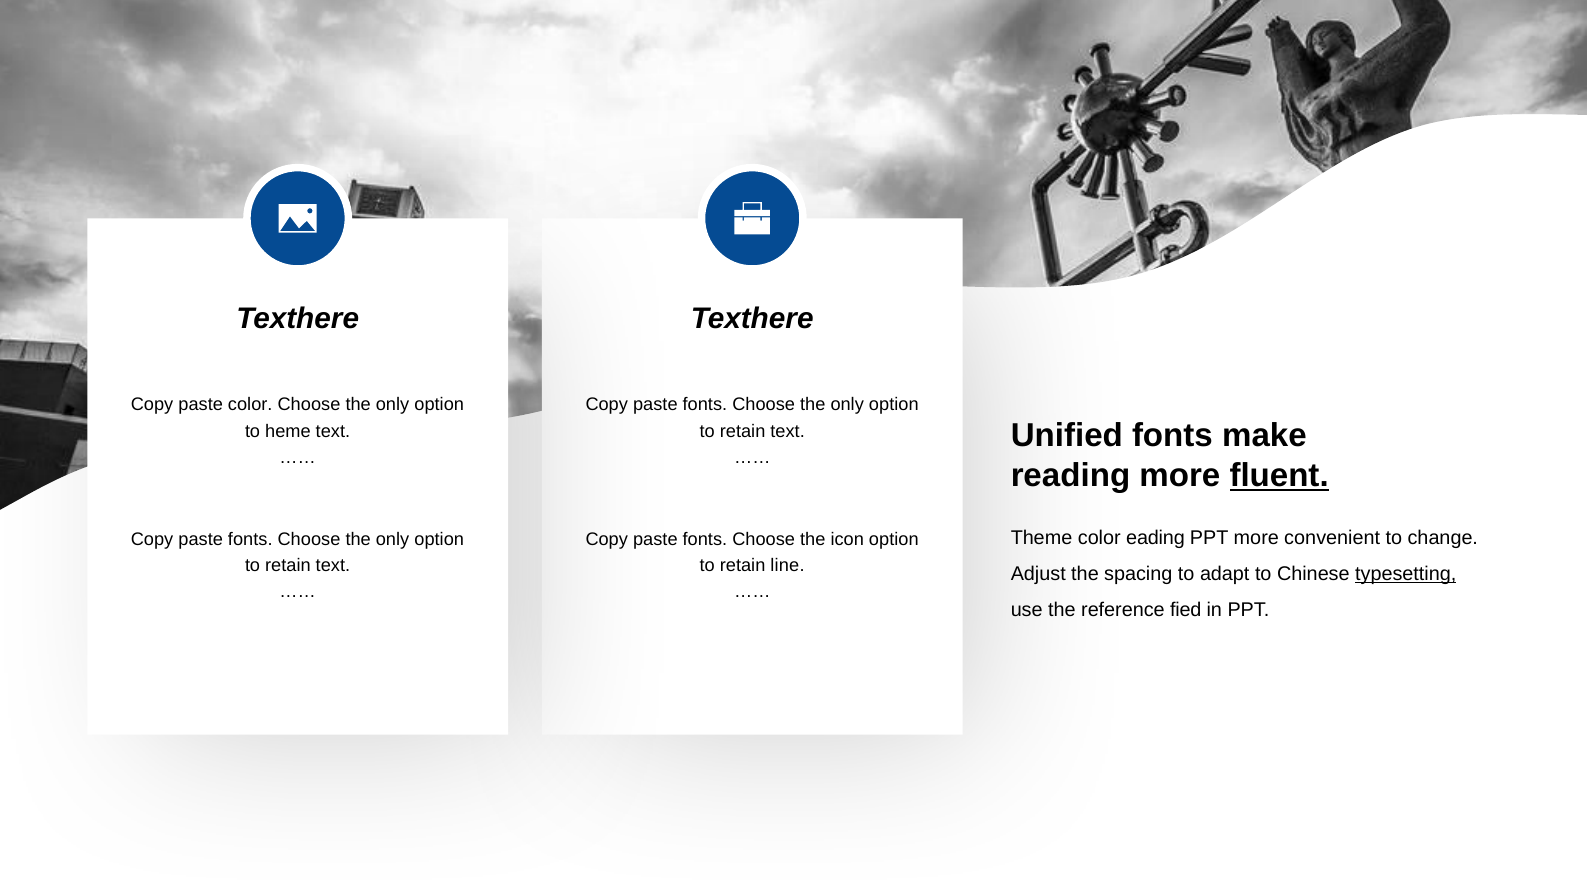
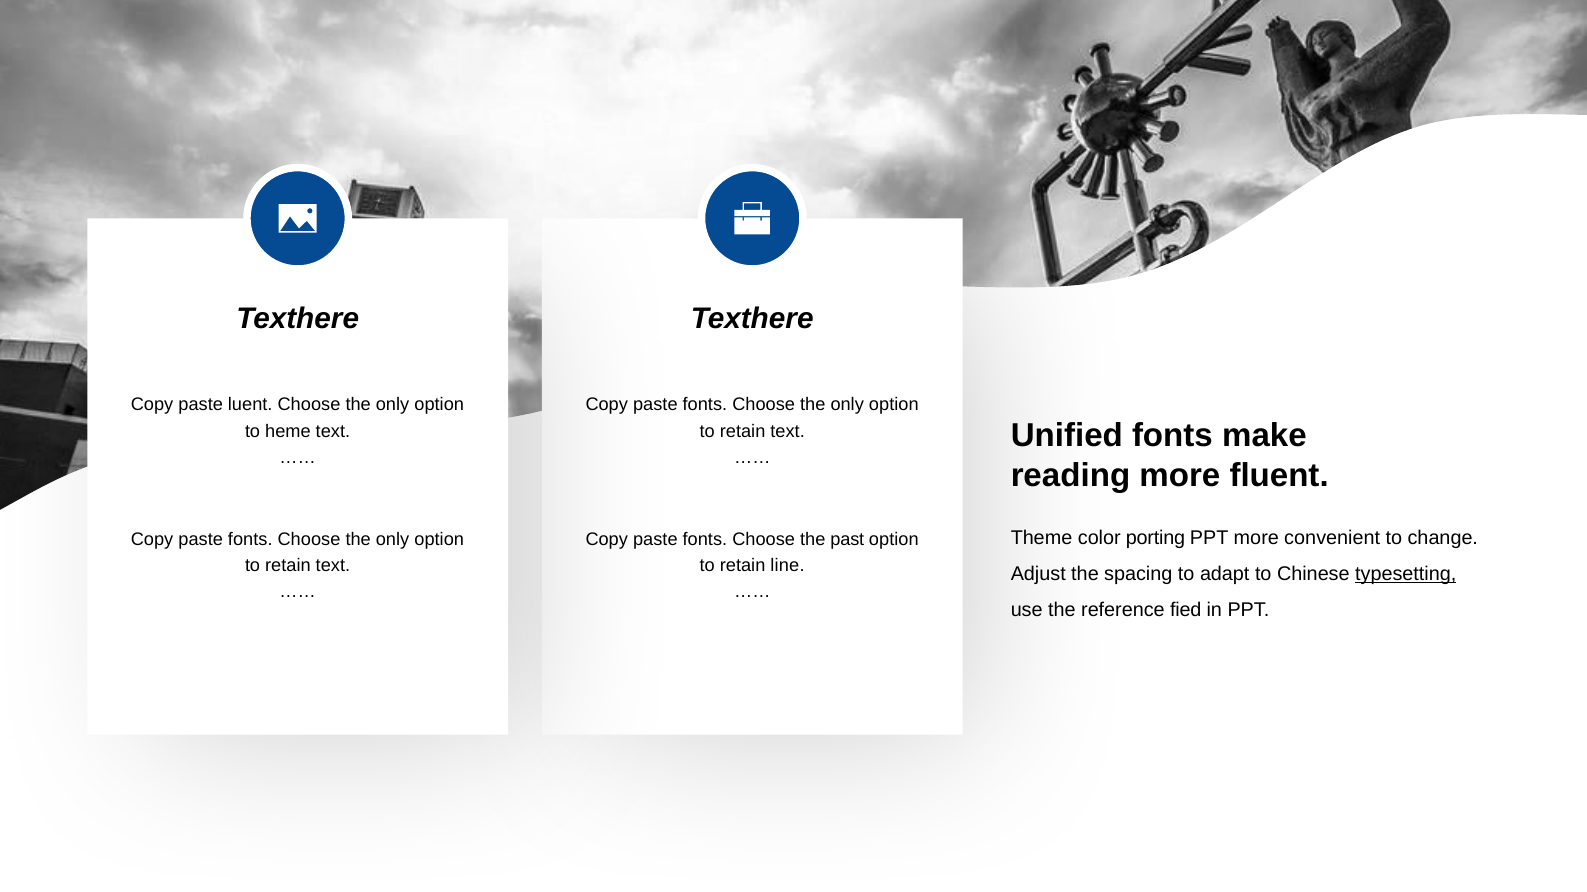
paste color: color -> luent (250, 405)
fluent underline: present -> none (1279, 476)
eading: eading -> porting (1156, 539)
icon: icon -> past (847, 540)
